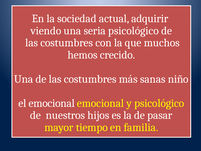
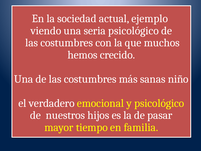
adquirir: adquirir -> ejemplo (150, 19)
el emocional: emocional -> verdadero (52, 103)
